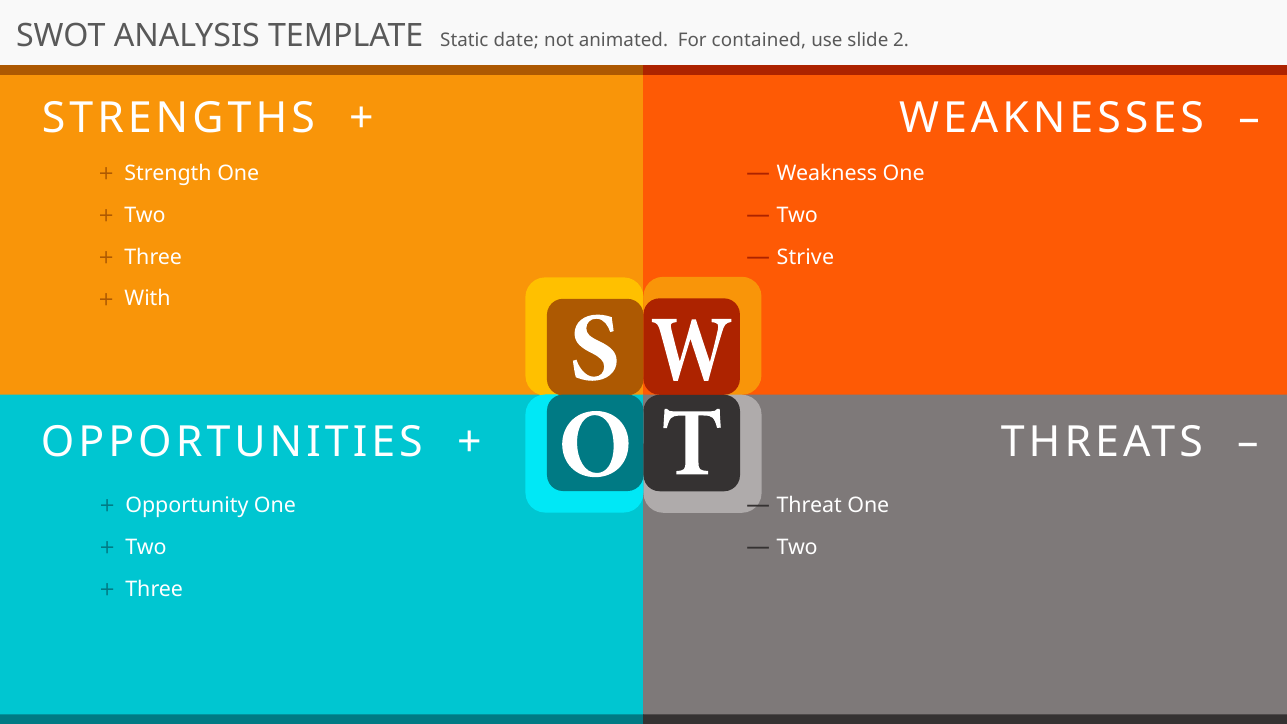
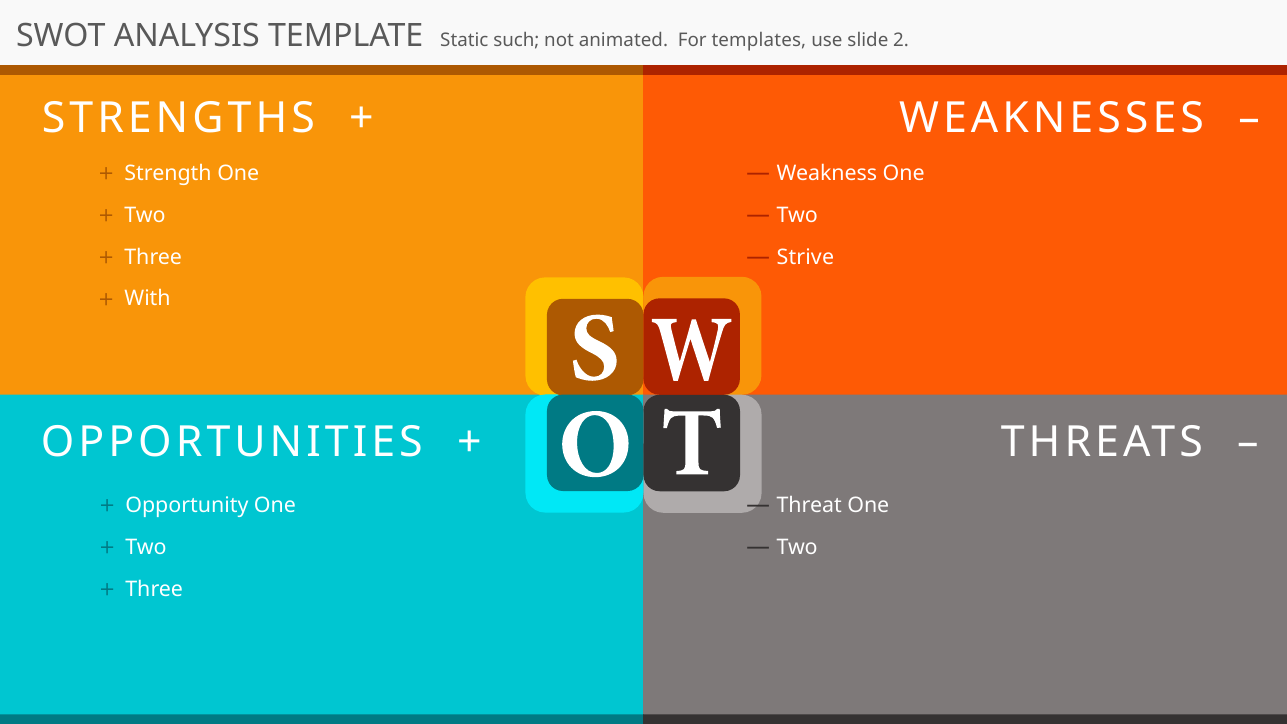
date: date -> such (516, 41)
contained: contained -> templates (759, 41)
